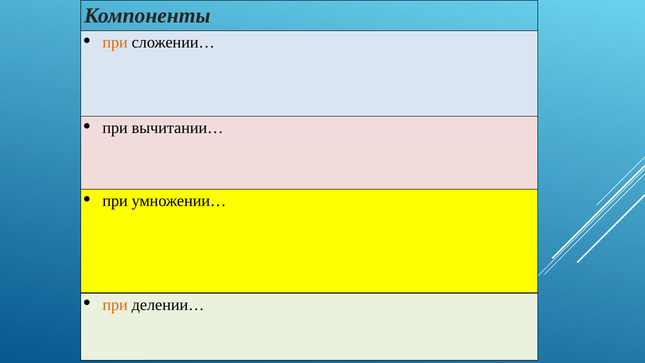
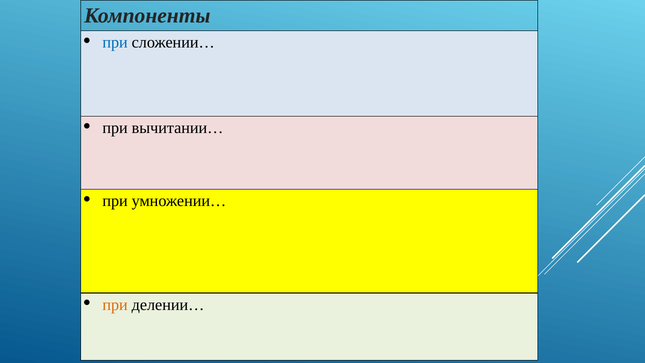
при colour: orange -> blue (115, 42)
